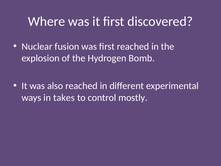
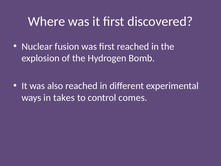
mostly: mostly -> comes (133, 97)
